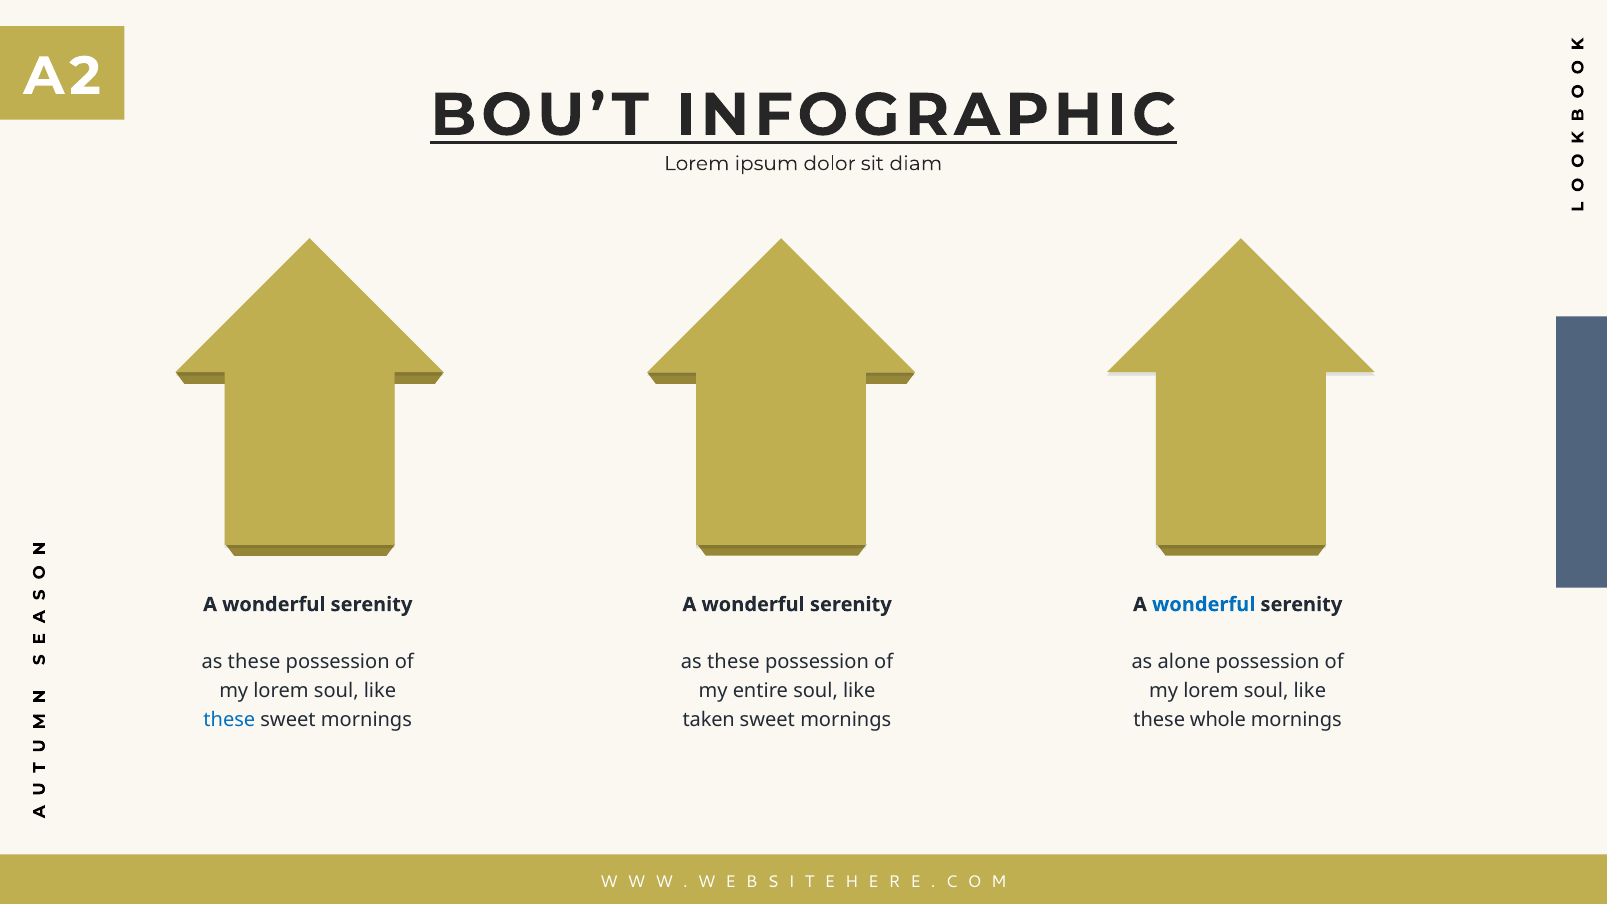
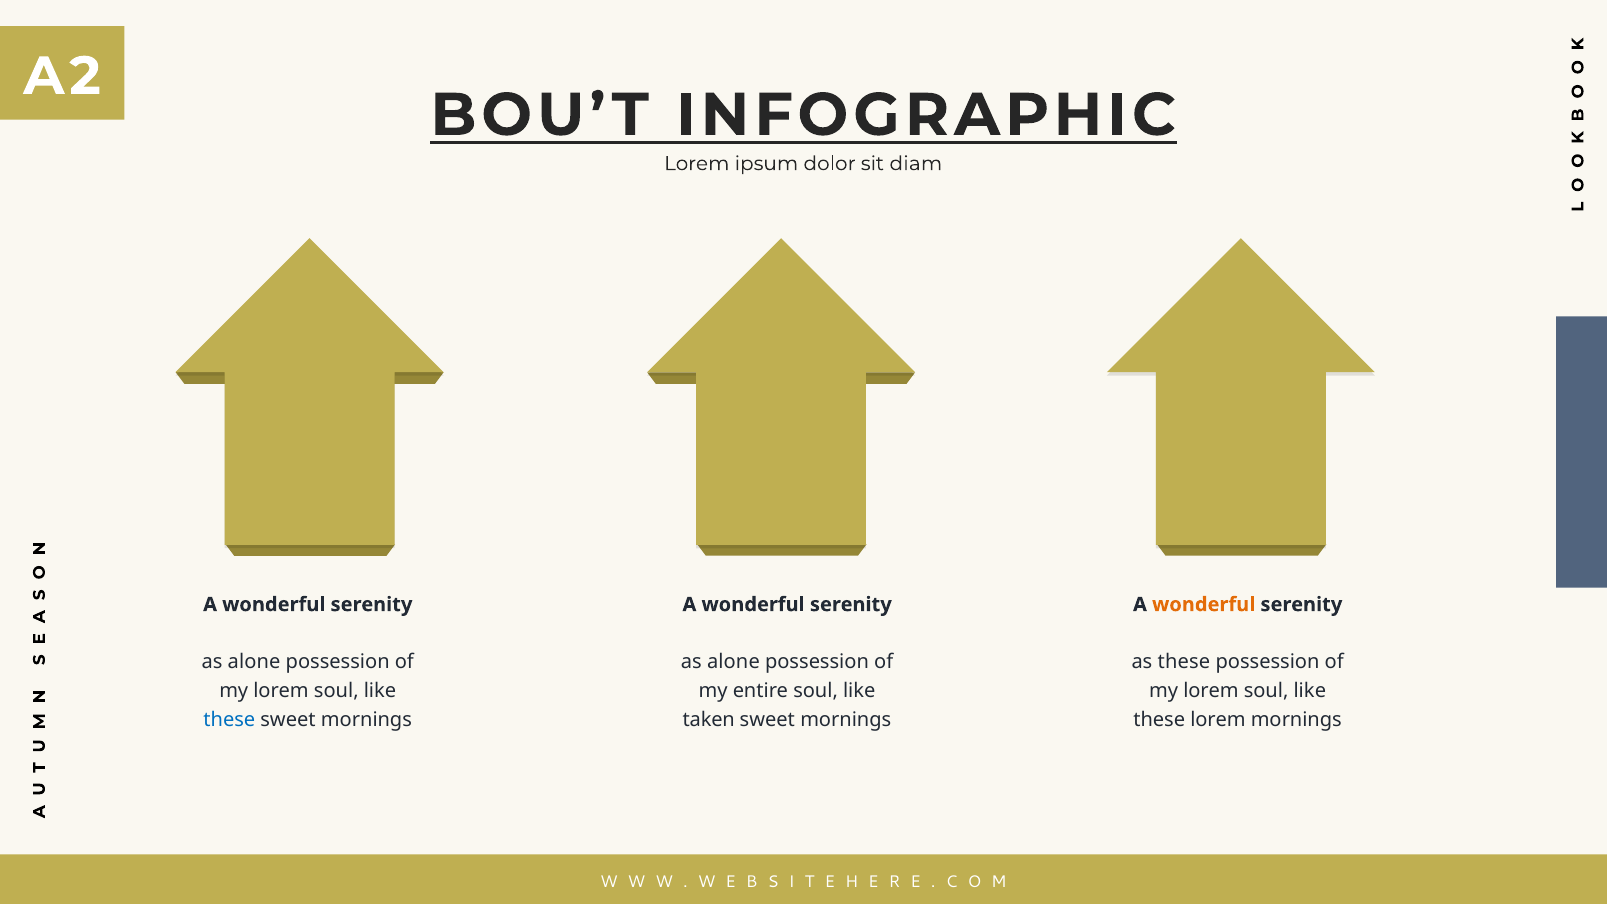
wonderful colour: blue -> orange (1204, 604)
these: these -> alone (254, 662)
these: these -> alone (733, 662)
as alone: alone -> these (1184, 662)
these whole: whole -> lorem (1218, 720)
